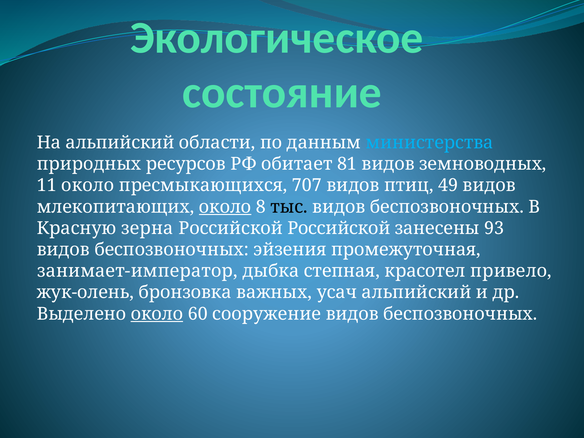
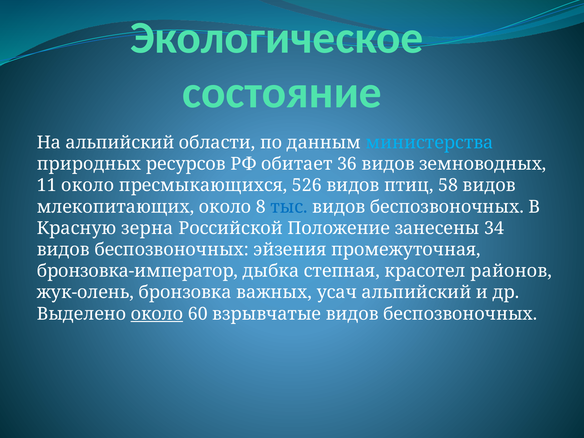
81: 81 -> 36 (347, 164)
707: 707 -> 526 (307, 185)
49: 49 -> 58 (448, 185)
около underline: present -> none (225, 207)
тыс colour: black -> blue (289, 207)
Российской Российской: Российской -> Положение (339, 228)
93: 93 -> 34 (494, 228)
занимает-император: занимает-император -> бронзовка-император (137, 271)
привело: привело -> районов (511, 271)
сооружение: сооружение -> взрывчатые (267, 314)
